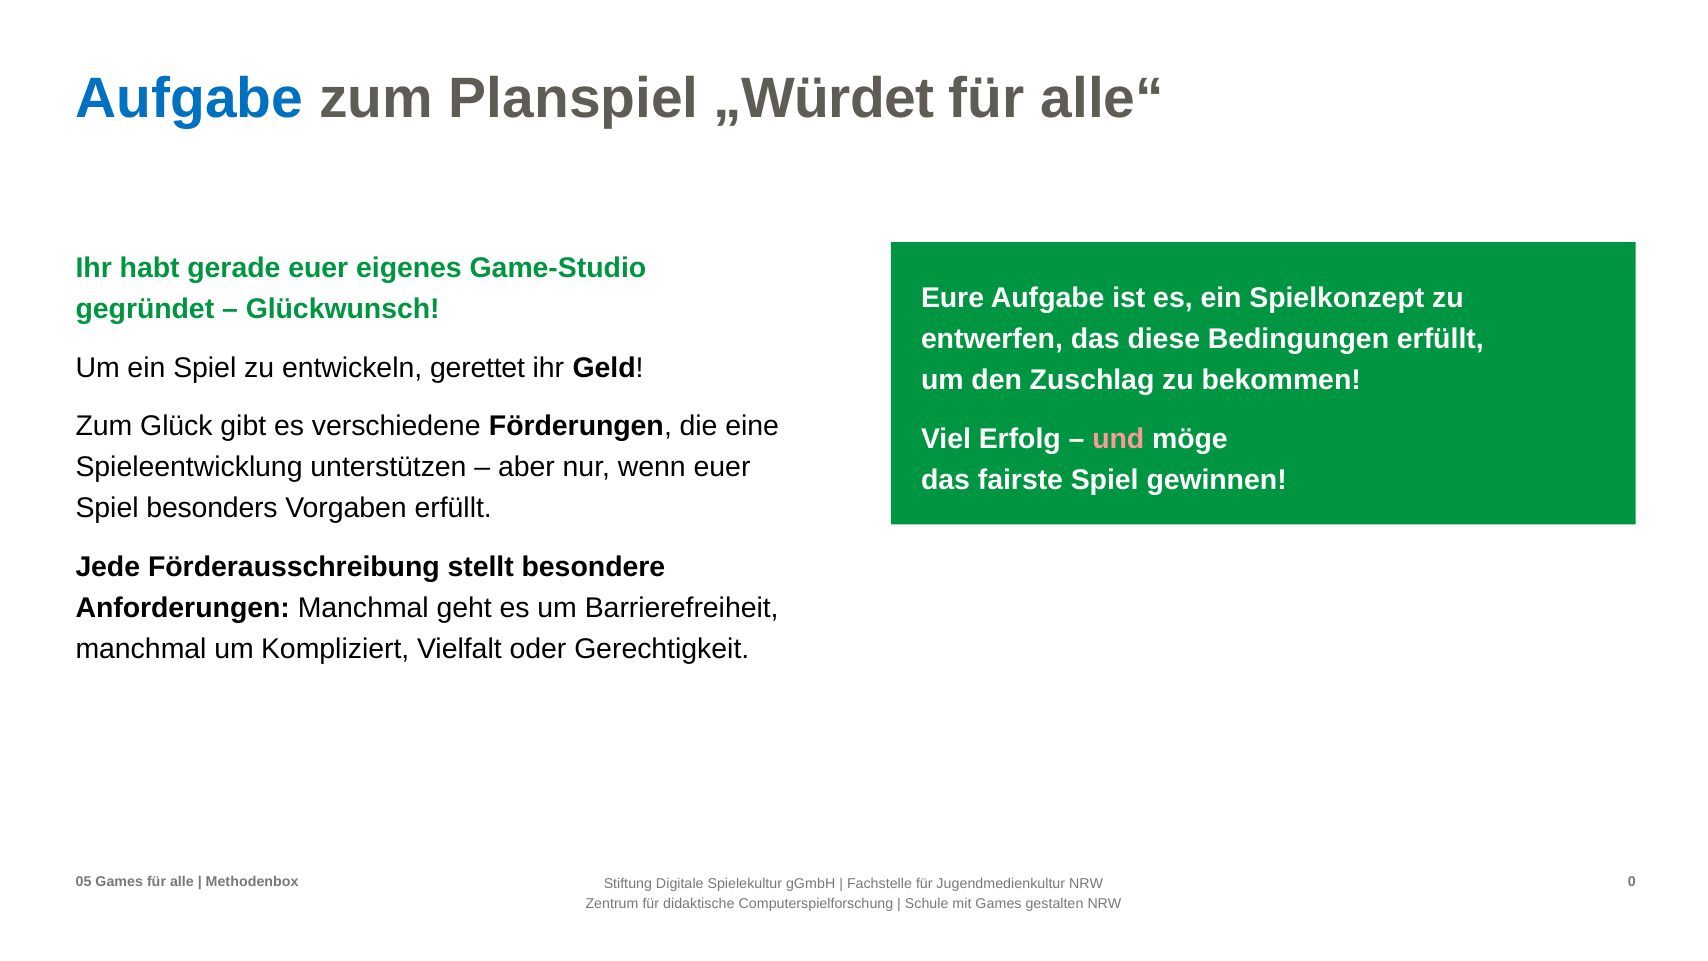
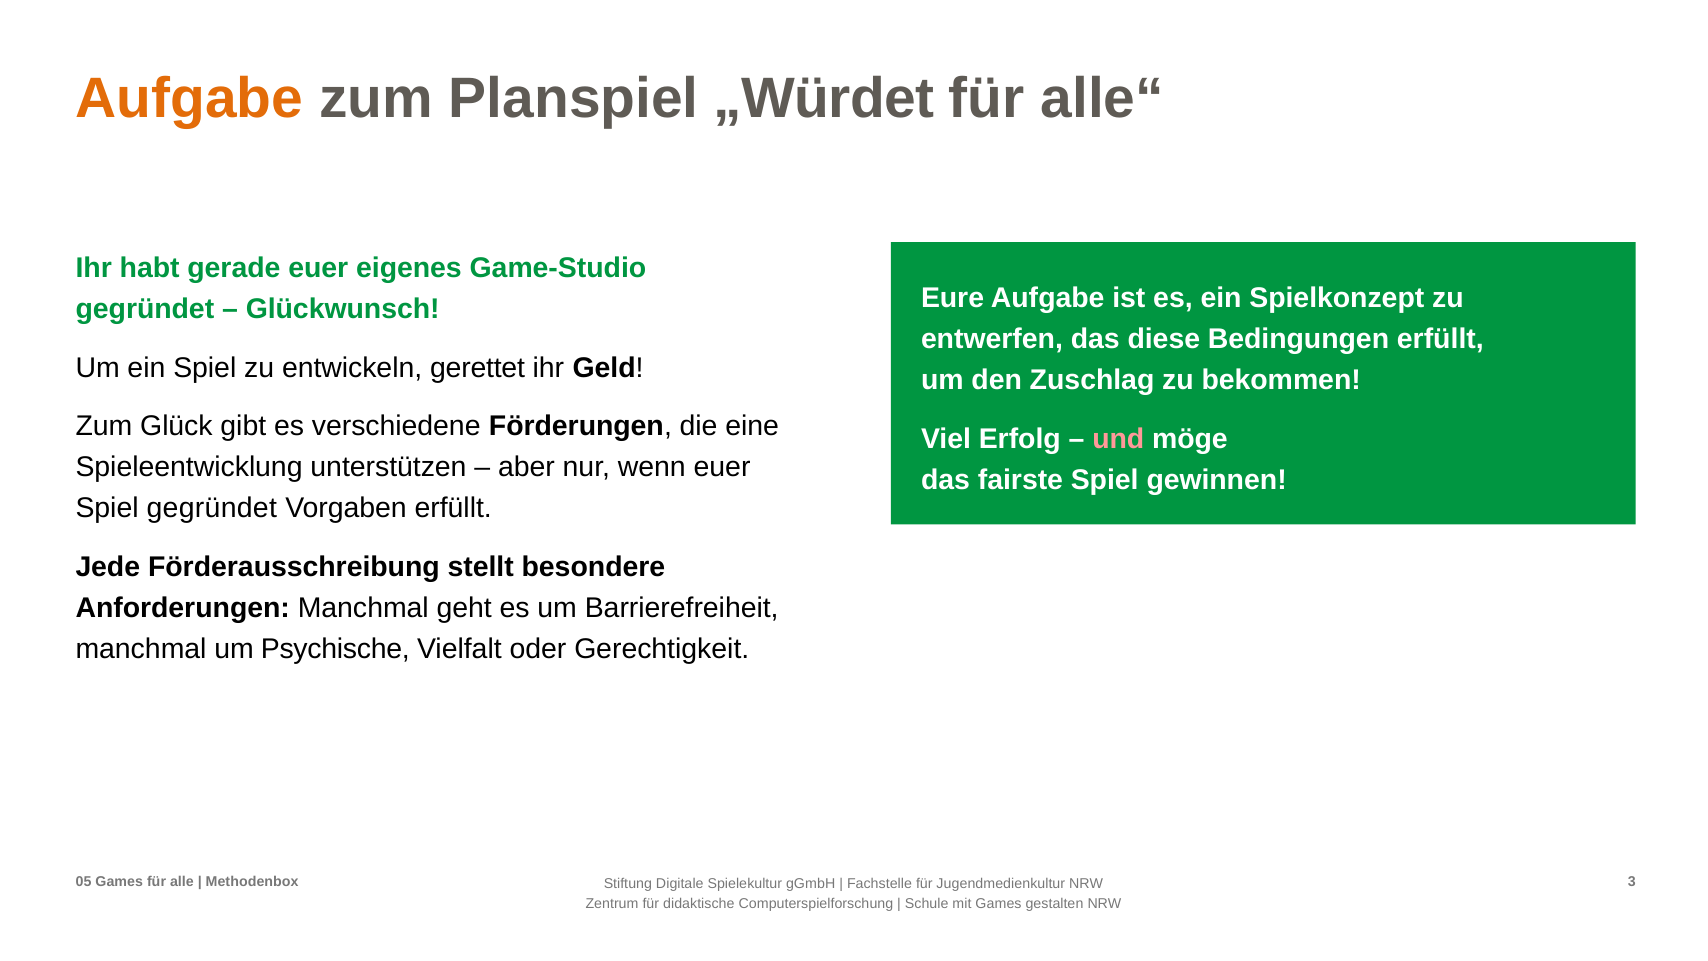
Aufgabe colour: blue -> orange (189, 99)
Spiel besonders: besonders -> gegründet (212, 508)
Kompliziert: Kompliziert -> Psychische (335, 649)
0: 0 -> 3 (1632, 882)
